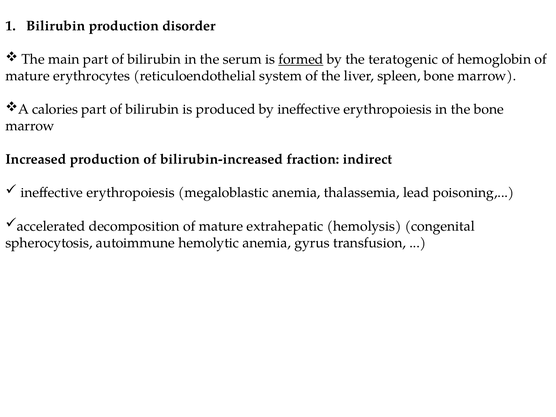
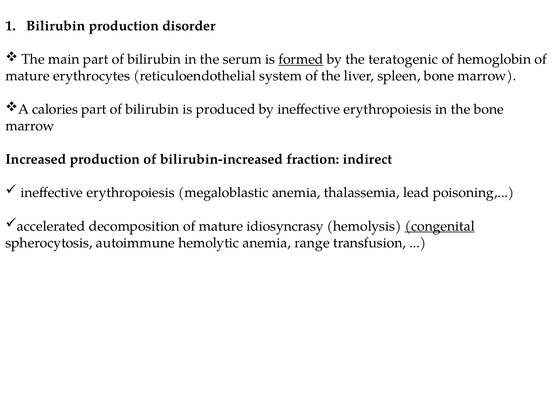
extrahepatic: extrahepatic -> idiosyncrasy (285, 226)
congenital underline: none -> present (440, 226)
gyrus: gyrus -> range (312, 243)
